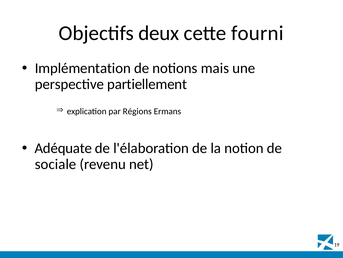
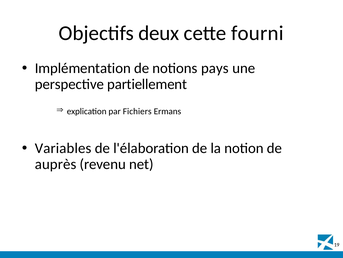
mais: mais -> pays (215, 68)
Régions: Régions -> Fichiers (137, 111)
Adéquate: Adéquate -> Variables (63, 148)
sociale: sociale -> auprès (56, 164)
